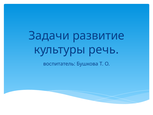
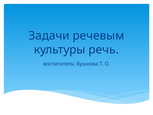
развитие: развитие -> речевым (98, 36)
